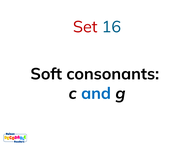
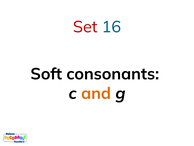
and colour: blue -> orange (96, 93)
